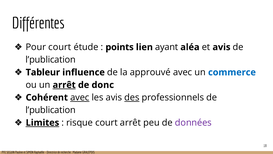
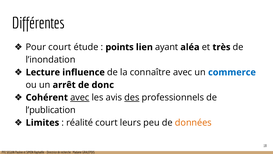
et avis: avis -> très (221, 47)
l’publication: l’publication -> l’inondation (51, 60)
Tableur: Tableur -> Lecture (43, 72)
approuvé: approuvé -> connaître (150, 72)
arrêt underline: present -> none (64, 85)
Limites underline: present -> none (42, 122)
risque: risque -> réalité (80, 122)
court arrêt: arrêt -> leurs (130, 122)
données colour: purple -> orange (193, 122)
